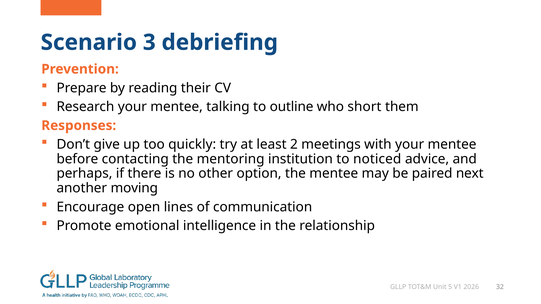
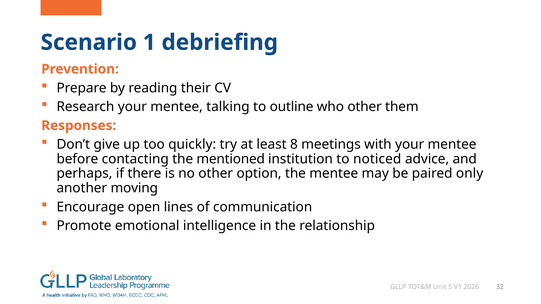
3: 3 -> 1 (149, 42)
who short: short -> other (365, 107)
2: 2 -> 8 (294, 144)
mentoring: mentoring -> mentioned (231, 159)
next: next -> only (470, 174)
